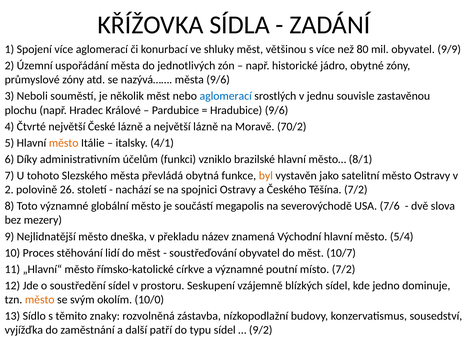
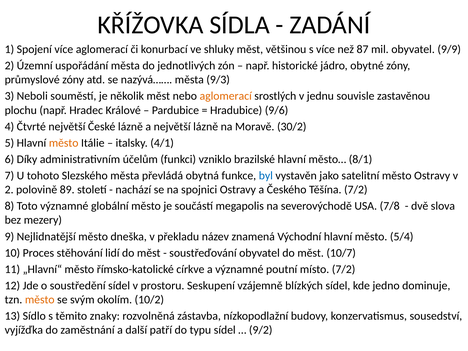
80: 80 -> 87 (363, 49)
města 9/6: 9/6 -> 9/3 (218, 80)
aglomerací colour: blue -> orange (226, 96)
70/2: 70/2 -> 30/2 (292, 127)
byl colour: orange -> blue (266, 176)
26: 26 -> 89 (67, 190)
7/6: 7/6 -> 7/8 (390, 206)
10/0: 10/0 -> 10/2 (149, 300)
